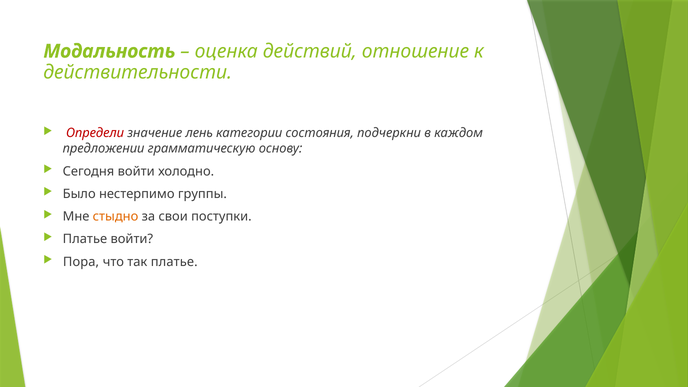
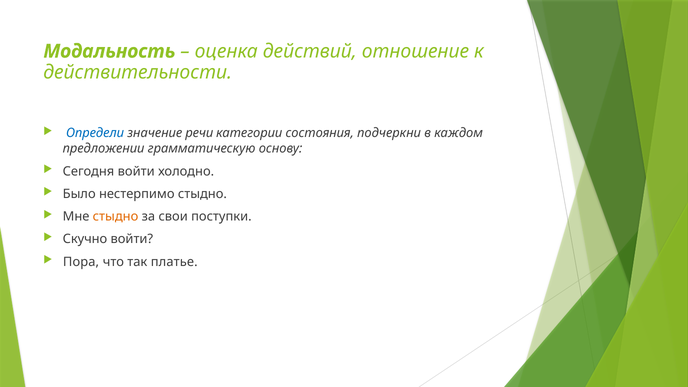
Определи colour: red -> blue (95, 133)
лень: лень -> речи (199, 133)
нестерпимо группы: группы -> стыдно (202, 194)
Платье: Платье -> Скучно (85, 239)
